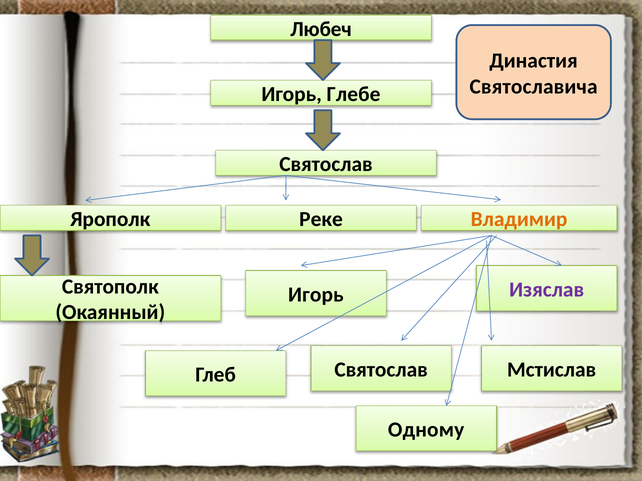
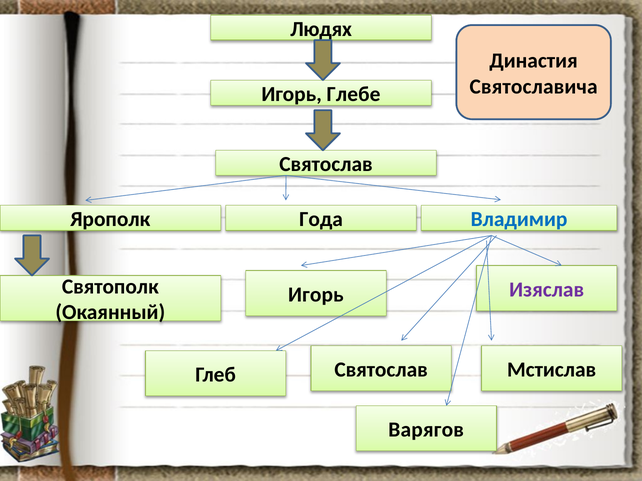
Любеч: Любеч -> Людях (321, 29)
Реке: Реке -> Года (321, 220)
Владимир colour: orange -> blue (519, 220)
Одному: Одному -> Варягов (426, 430)
